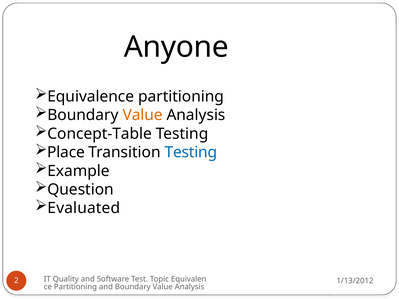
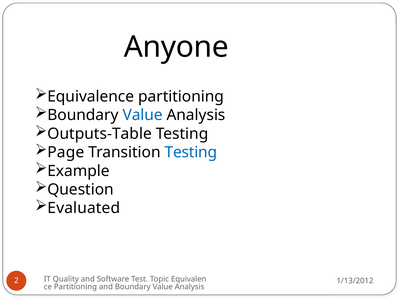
Value colour: orange -> blue (143, 115)
Concept-Table: Concept-Table -> Outputs-Table (100, 134)
Place: Place -> Page (66, 152)
